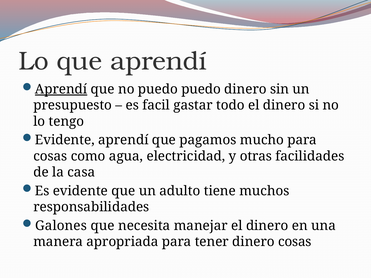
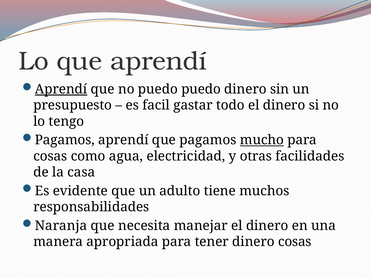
Evidente: Evidente -> Pagamos (65, 140)
mucho underline: none -> present (262, 140)
Galones: Galones -> Naranja (61, 226)
